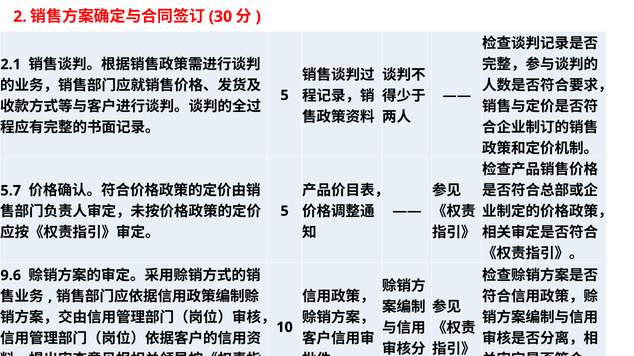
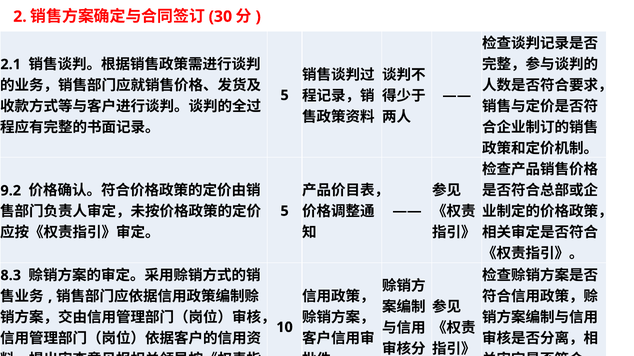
5.7: 5.7 -> 9.2 (11, 191)
9.6: 9.6 -> 8.3 (11, 276)
